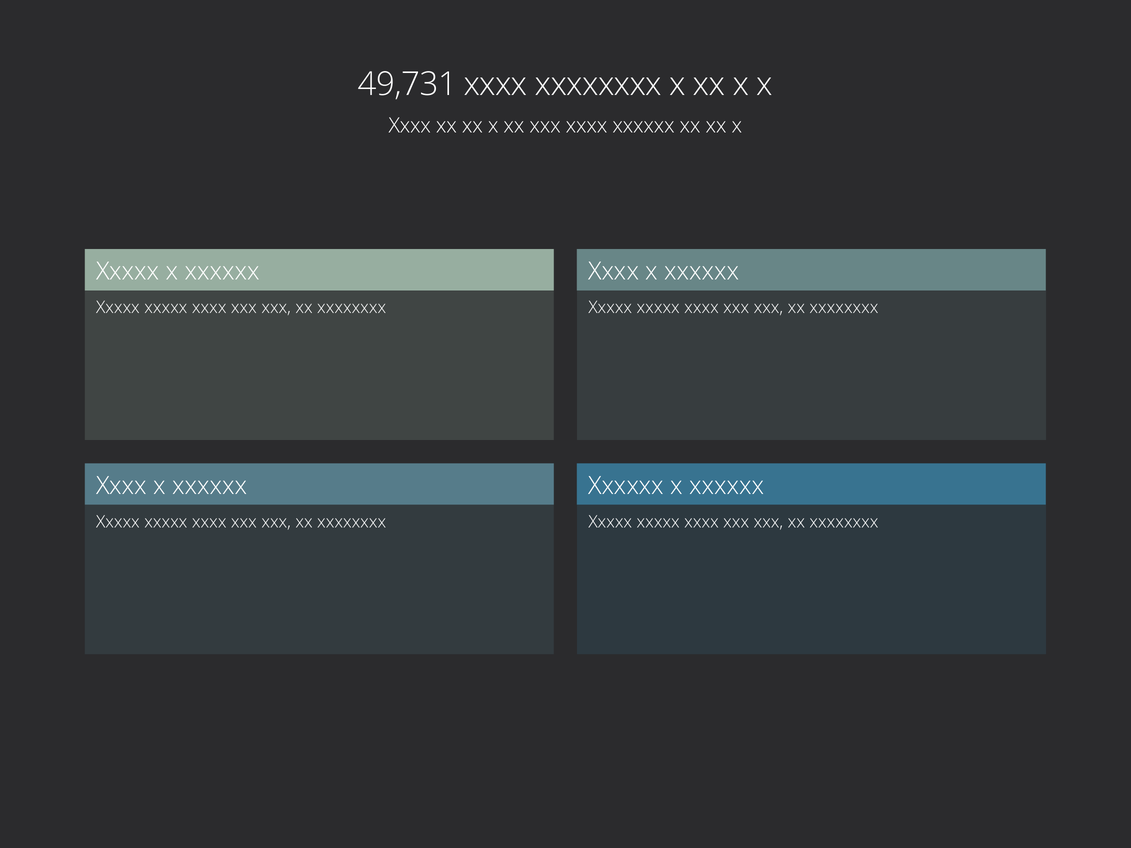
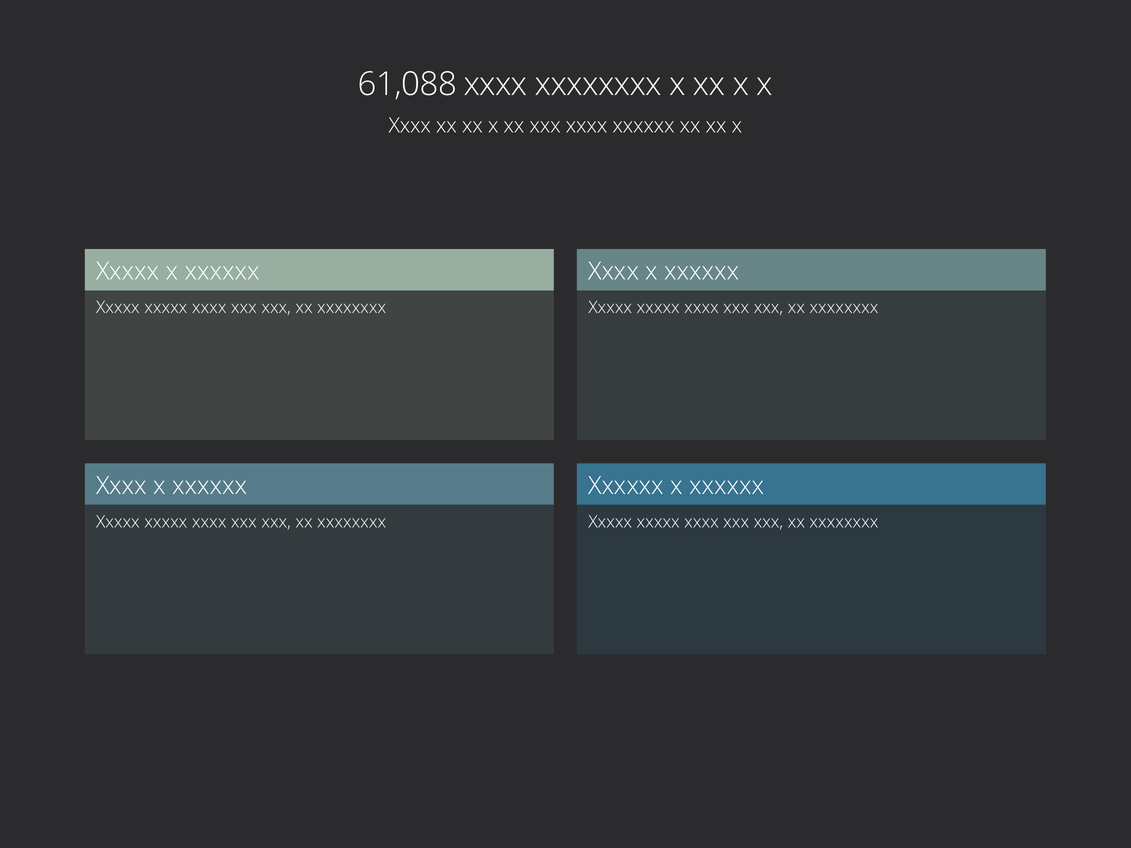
49,731: 49,731 -> 61,088 (407, 84)
